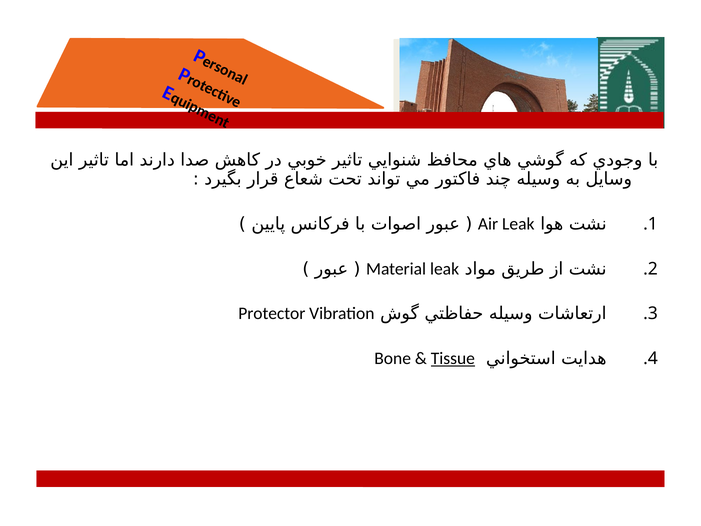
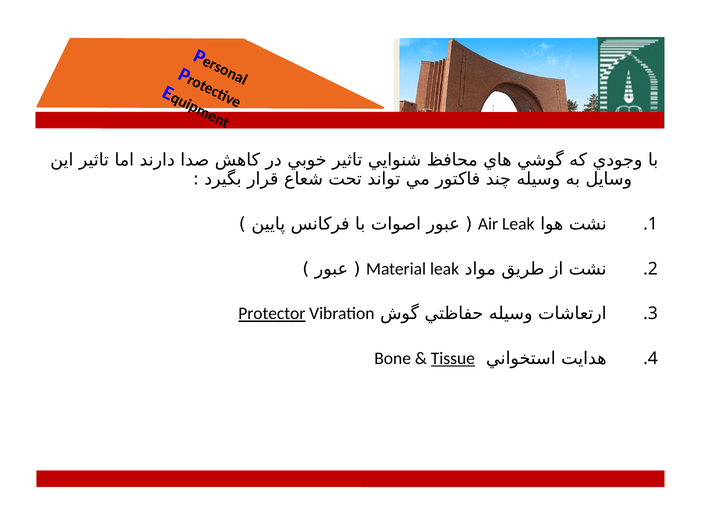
Protector underline: none -> present (272, 314)
